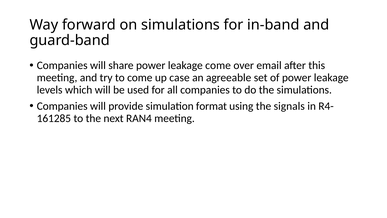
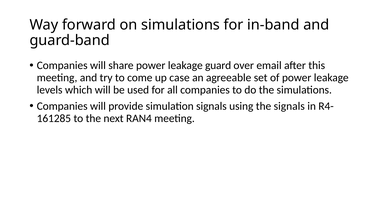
leakage come: come -> guard (218, 65)
simulation format: format -> signals (211, 106)
